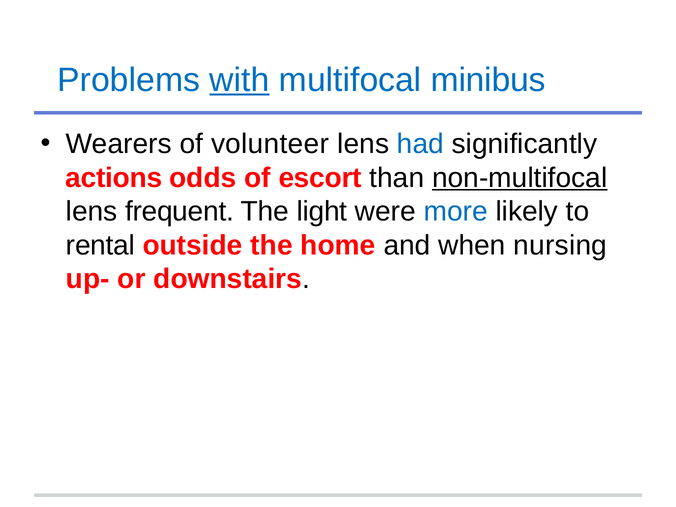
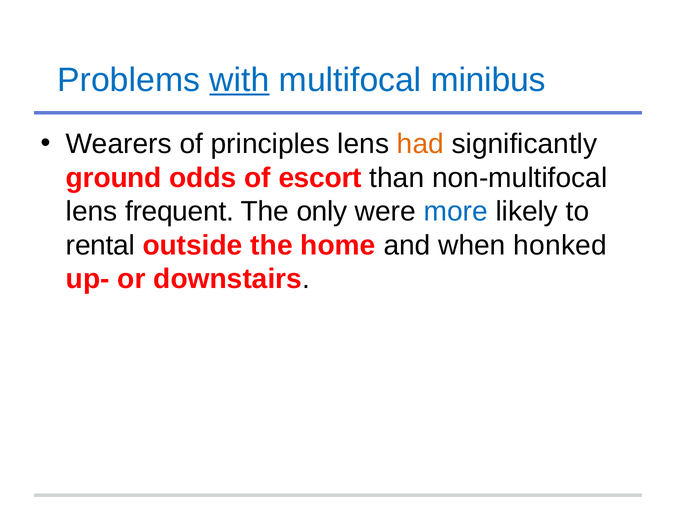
volunteer: volunteer -> principles (270, 144)
had colour: blue -> orange (420, 144)
actions: actions -> ground (114, 178)
non-multifocal underline: present -> none (520, 178)
light: light -> only (322, 212)
nursing: nursing -> honked (560, 245)
